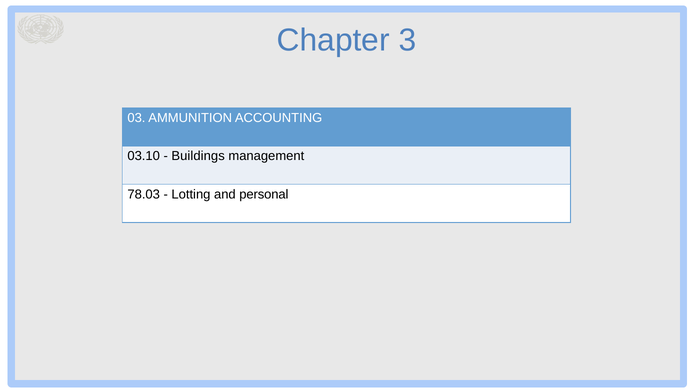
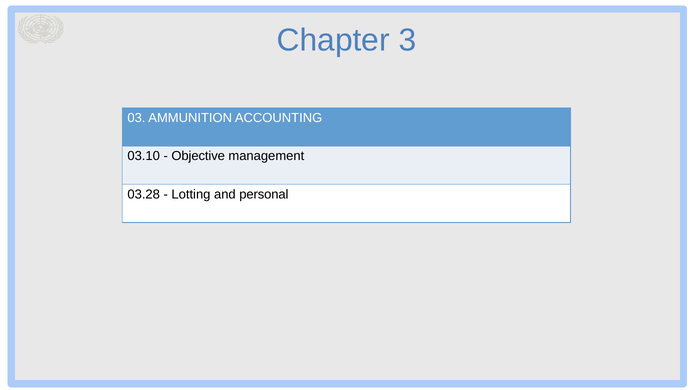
Buildings: Buildings -> Objective (198, 156)
78.03: 78.03 -> 03.28 (144, 194)
